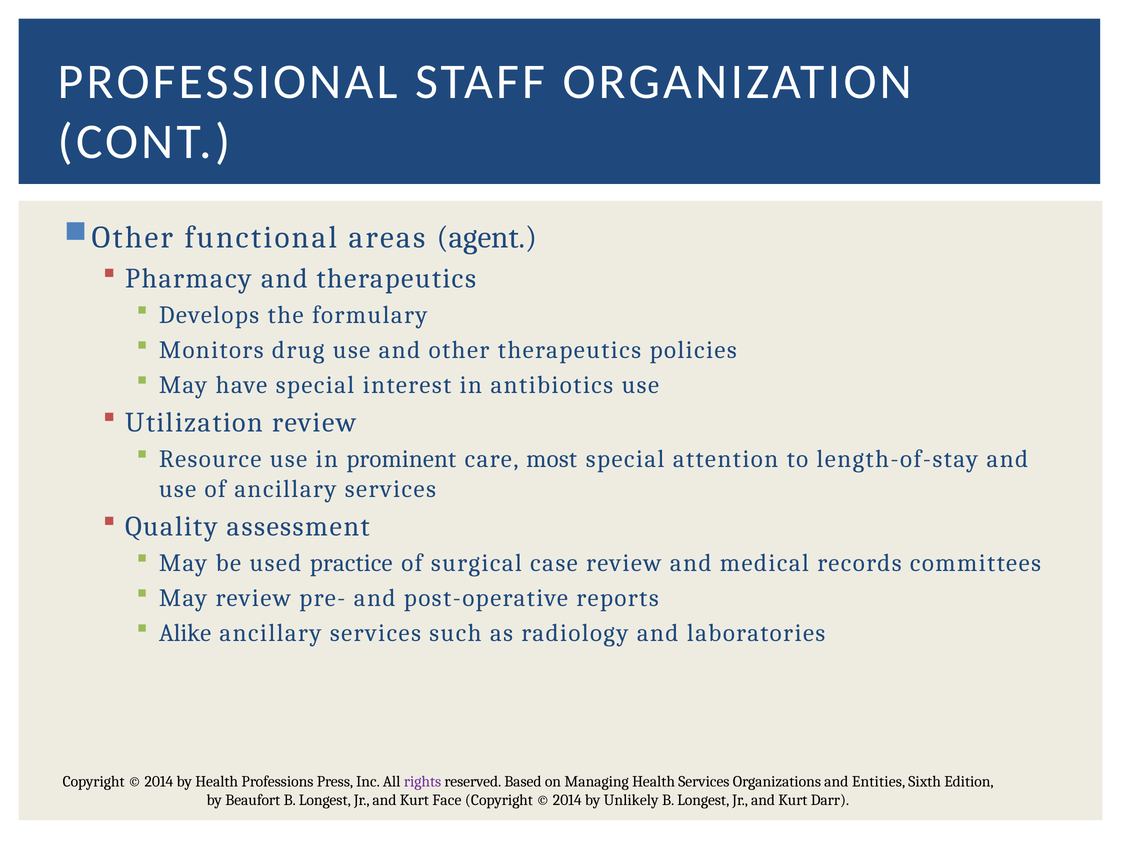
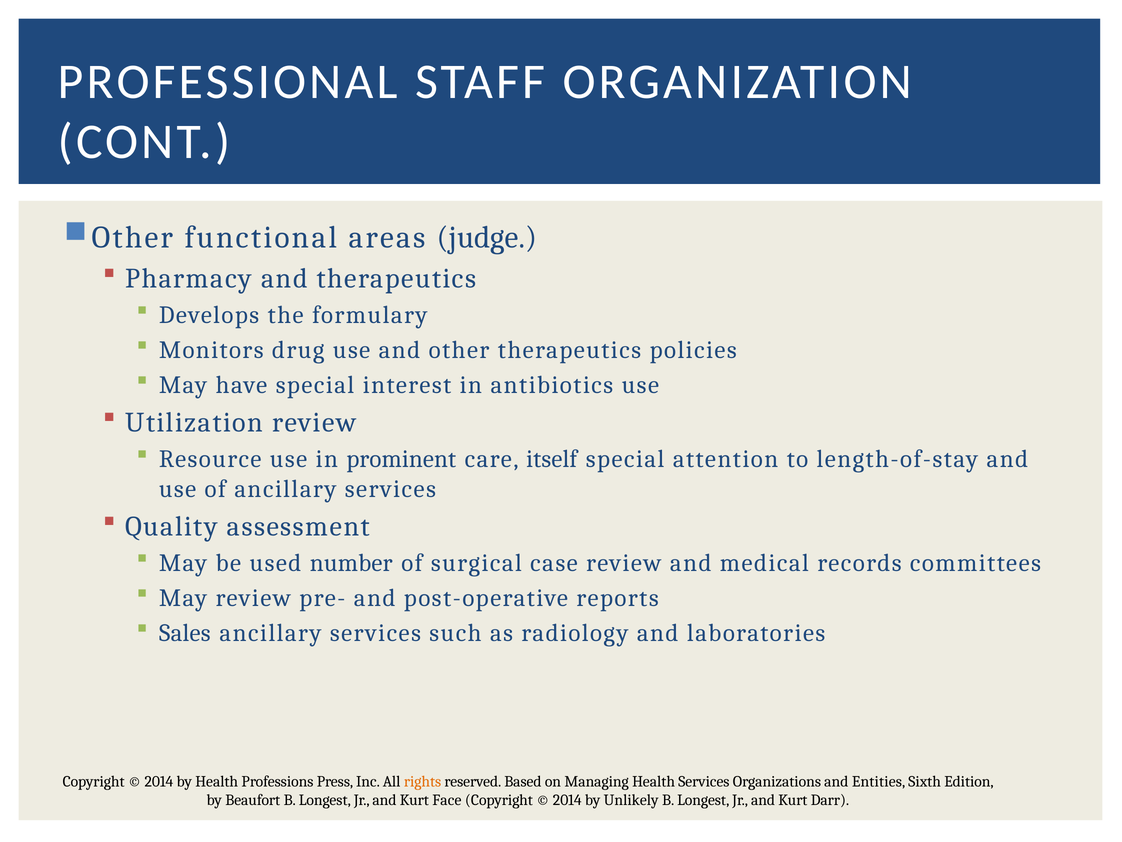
agent: agent -> judge (487, 237)
most: most -> itself (552, 459)
practice: practice -> number (351, 563)
Alike: Alike -> Sales (185, 633)
rights colour: purple -> orange (423, 781)
